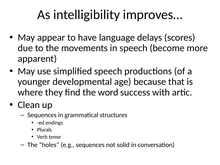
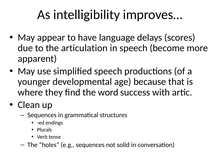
movements: movements -> articulation (84, 48)
